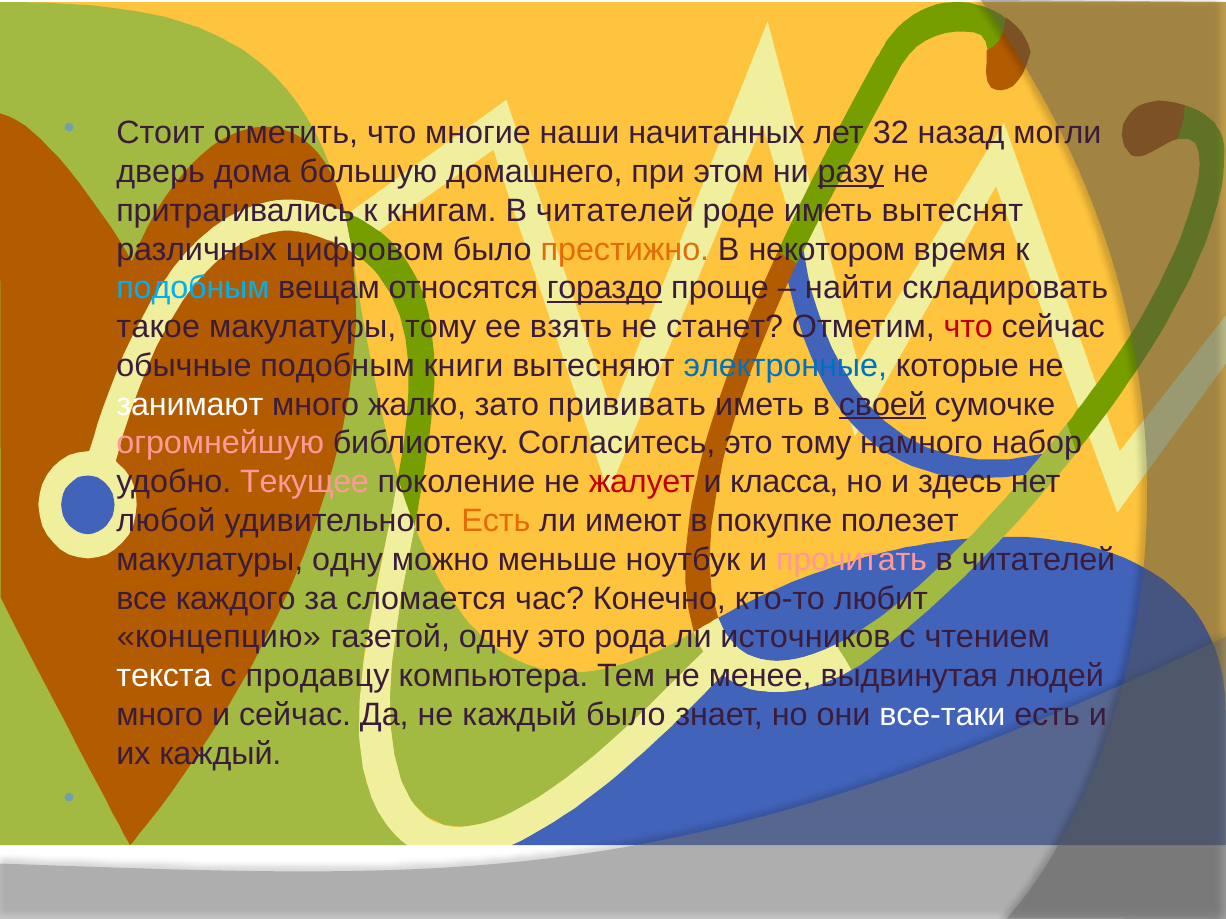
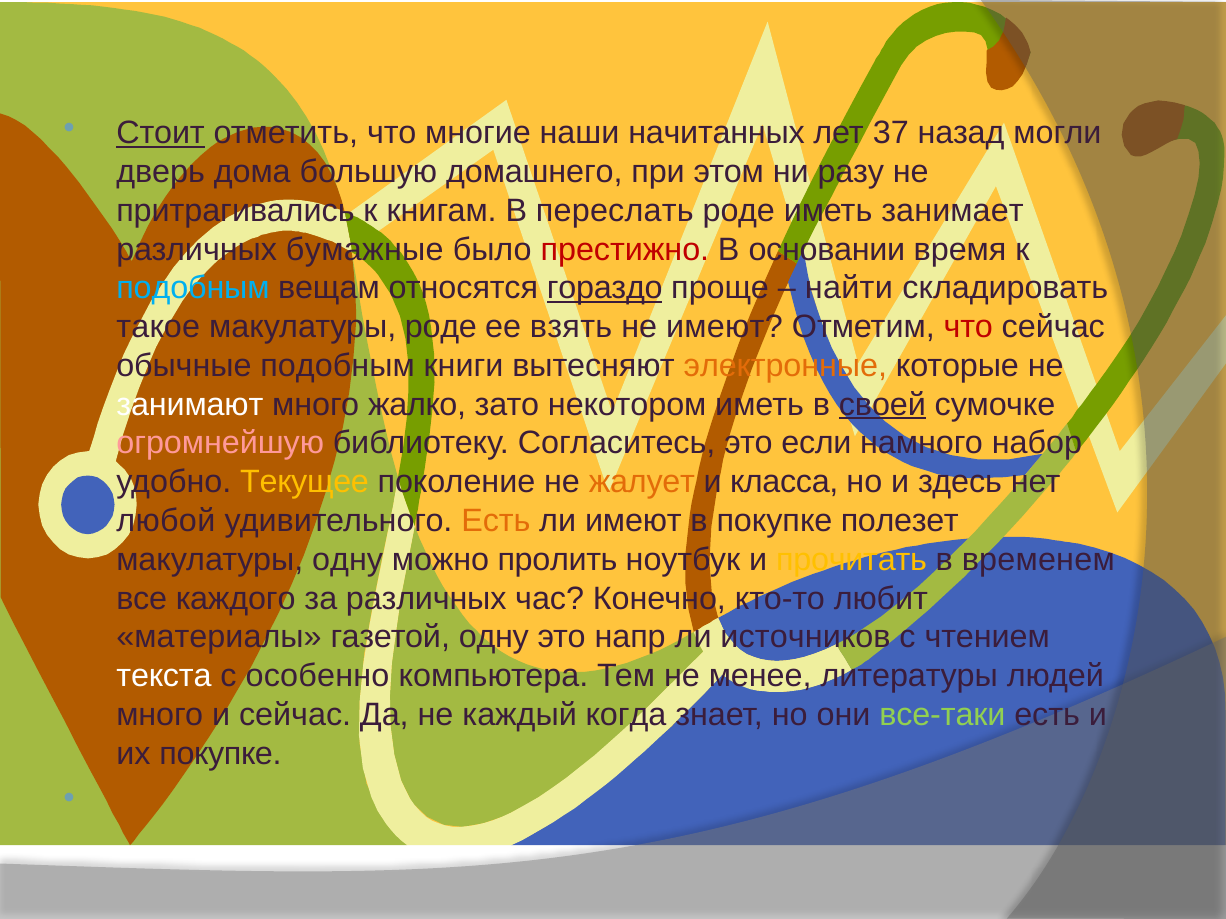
Стоит underline: none -> present (161, 133)
32: 32 -> 37 (891, 133)
разу underline: present -> none (851, 172)
книгам В читателей: читателей -> переслать (615, 211)
вытеснят: вытеснят -> занимает (953, 211)
цифровом: цифровом -> бумажные (365, 249)
престижно colour: orange -> red (625, 249)
некотором: некотором -> основании (827, 249)
макулатуры тому: тому -> роде (441, 327)
не станет: станет -> имеют (724, 327)
электронные colour: blue -> orange (785, 366)
прививать: прививать -> некотором (627, 405)
это тому: тому -> если (816, 444)
Текущее colour: pink -> yellow (305, 482)
жалует colour: red -> orange (642, 482)
меньше: меньше -> пролить (558, 560)
прочитать colour: pink -> yellow (852, 560)
читателей: читателей -> временем (1038, 560)
за сломается: сломается -> различных (426, 599)
концепцию: концепцию -> материалы (219, 638)
рода: рода -> напр (630, 638)
продавцу: продавцу -> особенно (318, 676)
выдвинутая: выдвинутая -> литературы (909, 676)
каждый было: было -> когда (626, 715)
все-таки colour: white -> light green (942, 715)
их каждый: каждый -> покупке (220, 754)
